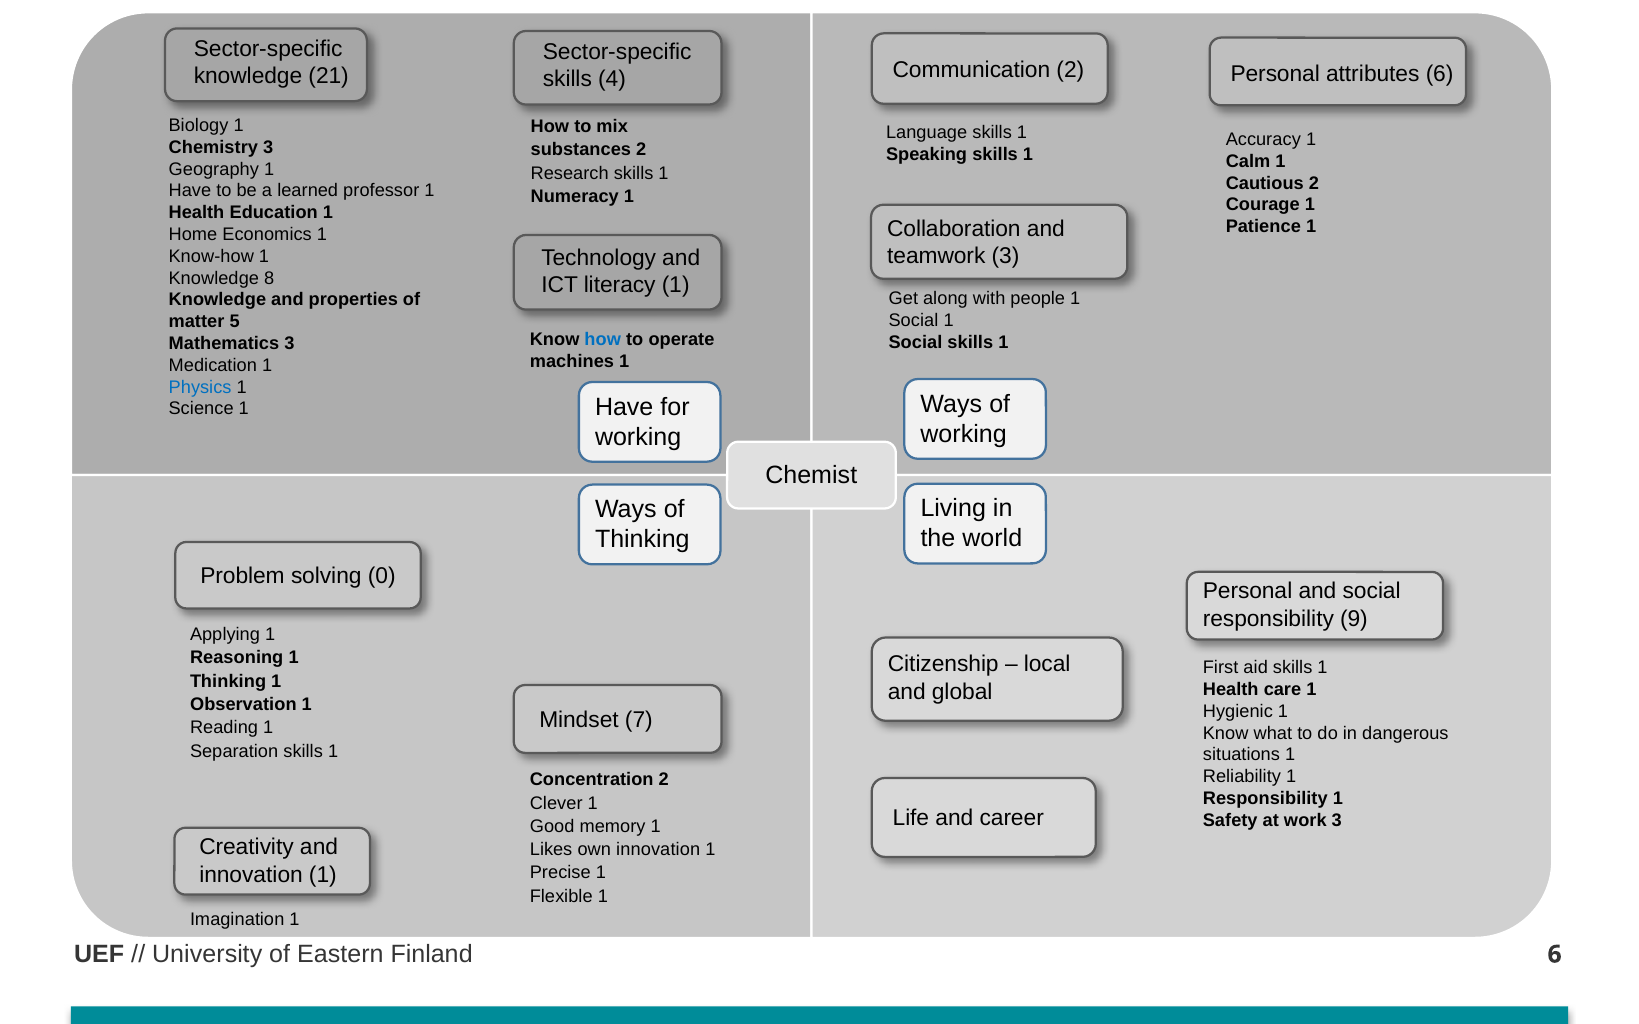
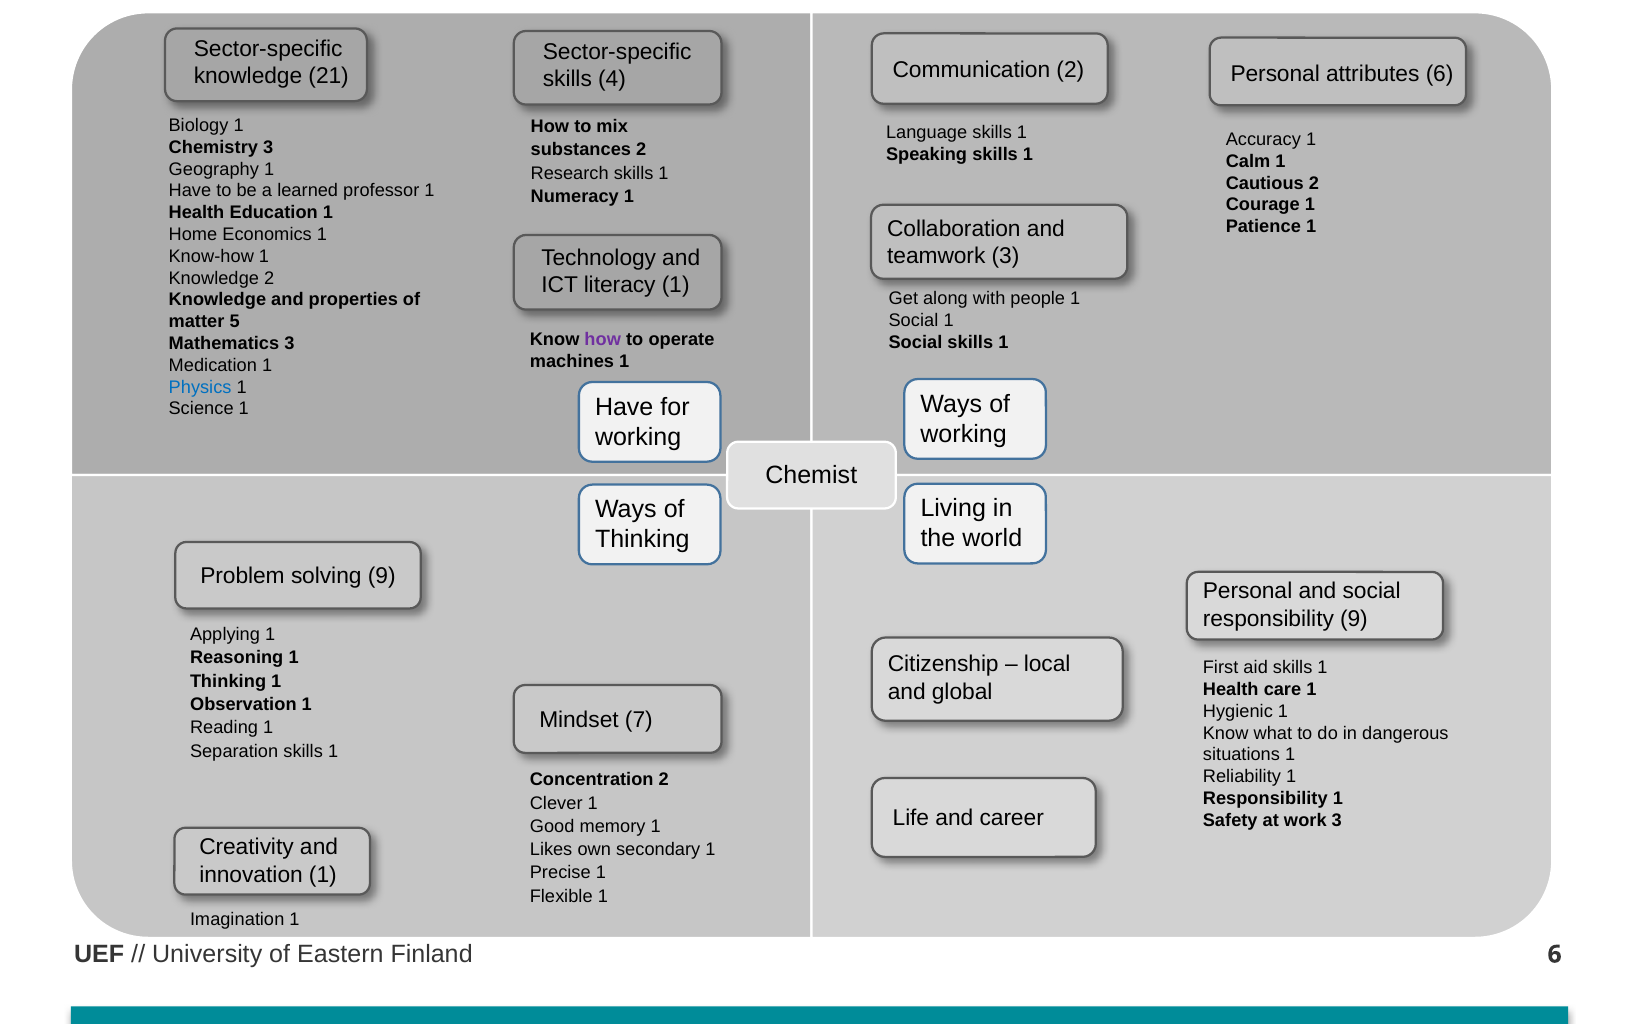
Knowledge 8: 8 -> 2 (269, 278)
how colour: blue -> purple (603, 339)
solving 0: 0 -> 9 (382, 576)
own innovation: innovation -> secondary (658, 850)
